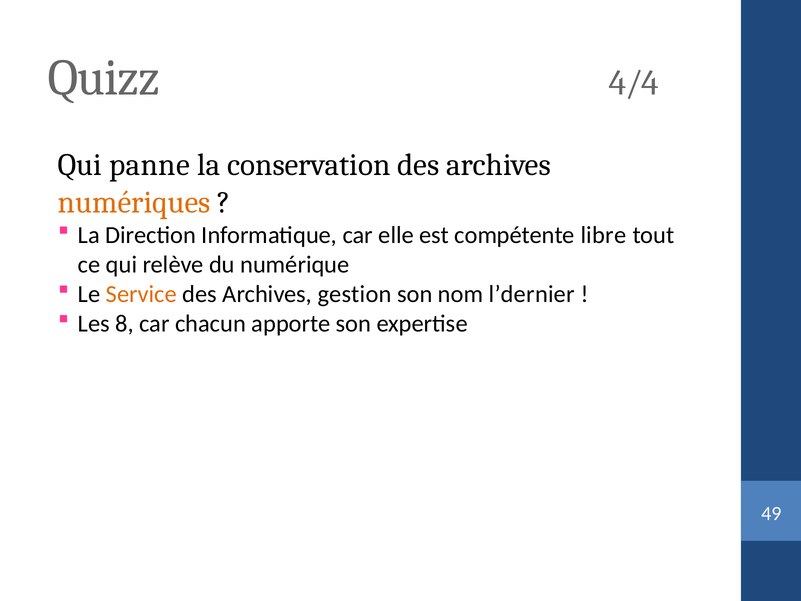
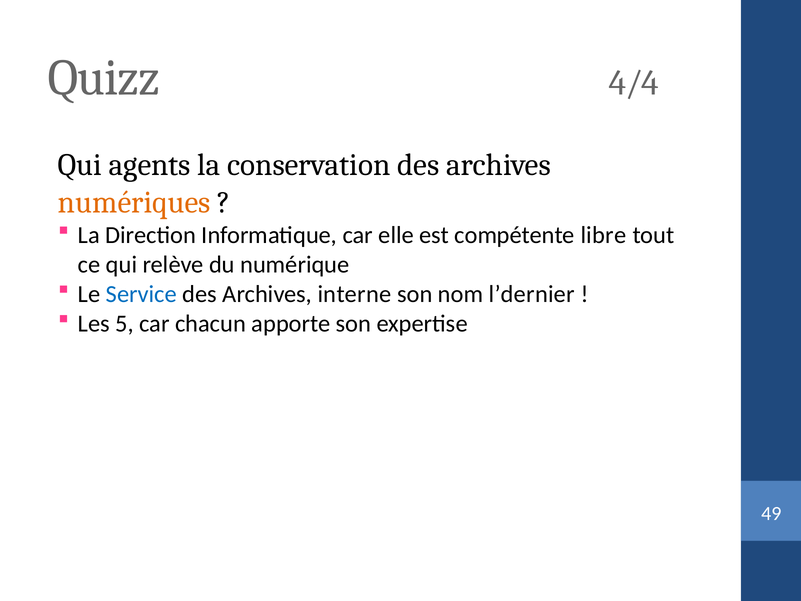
panne: panne -> agents (150, 165)
Service colour: orange -> blue (141, 294)
gestion: gestion -> interne (355, 294)
8: 8 -> 5 (125, 323)
